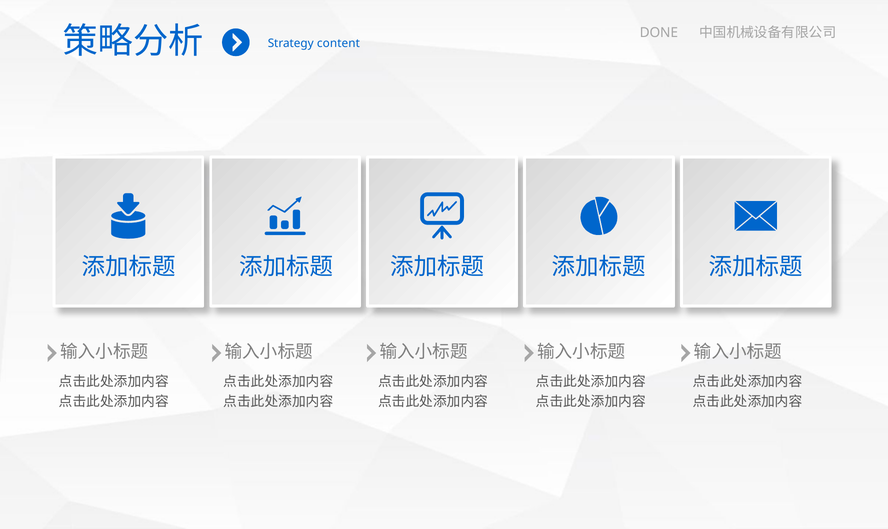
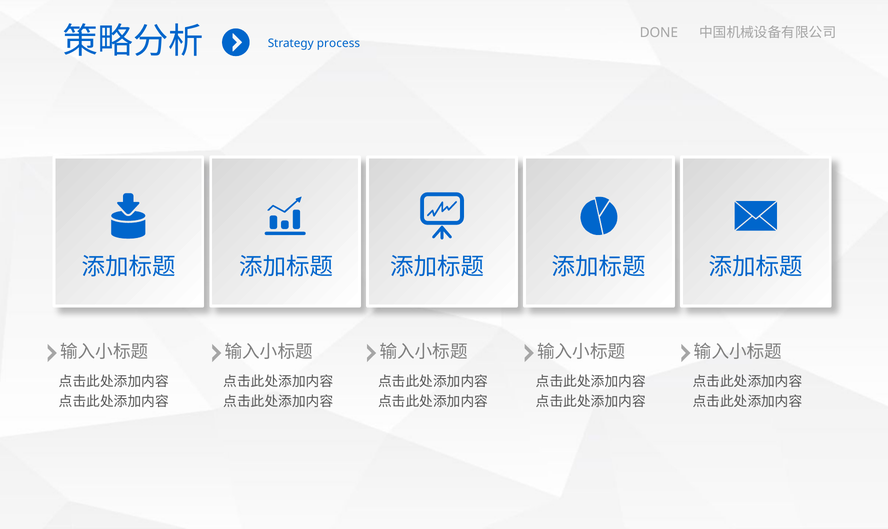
content: content -> process (338, 43)
